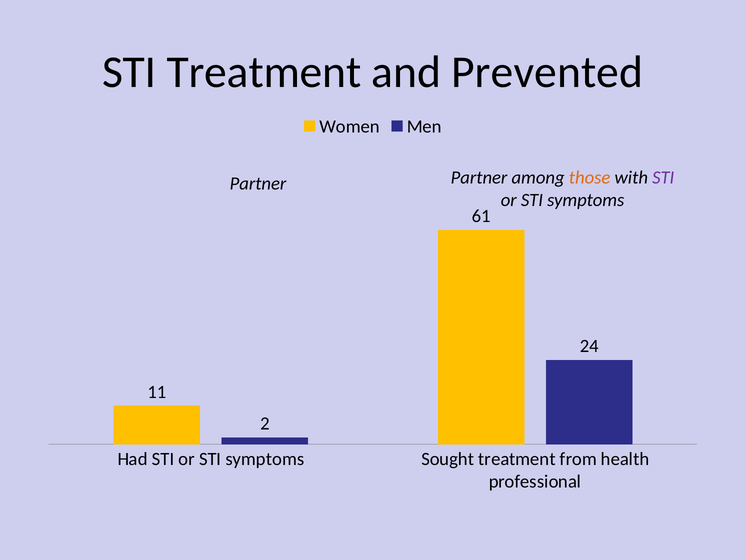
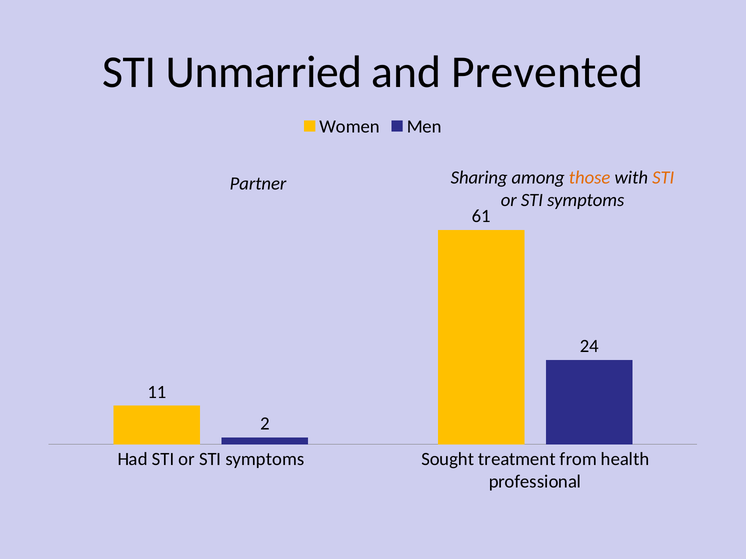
STI Treatment: Treatment -> Unmarried (264, 72)
Partner: Partner -> Sharing (479, 178)
STI colour: purple -> orange (663, 178)
